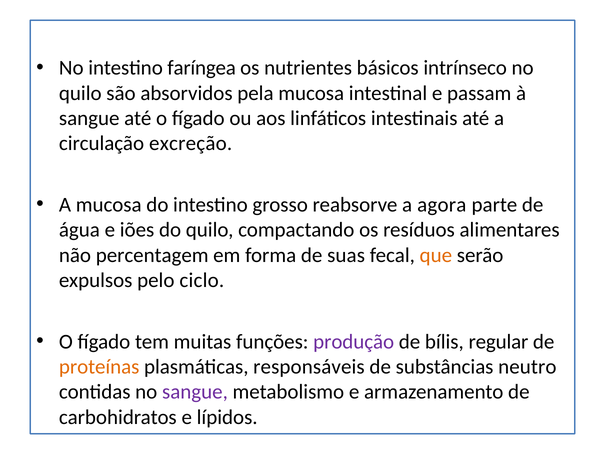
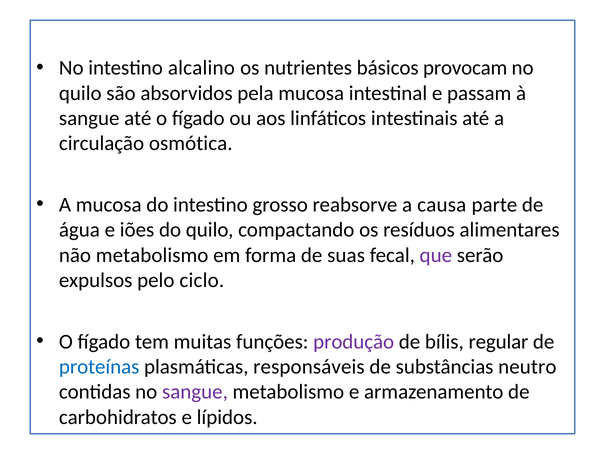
faríngea: faríngea -> alcalino (201, 68)
intrínseco: intrínseco -> provocam (465, 68)
excreção: excreção -> osmótica (191, 143)
agora: agora -> causa (442, 205)
não percentagem: percentagem -> metabolismo (152, 255)
que colour: orange -> purple (436, 255)
proteínas colour: orange -> blue (99, 367)
